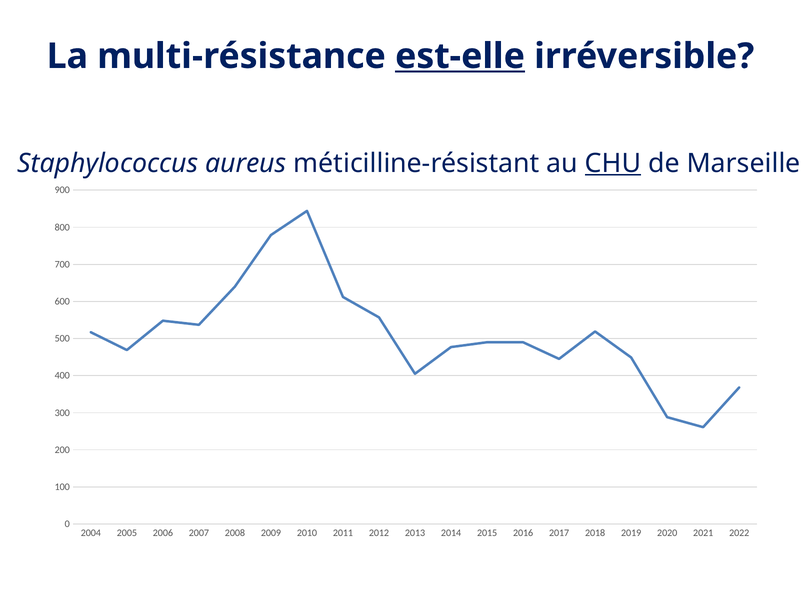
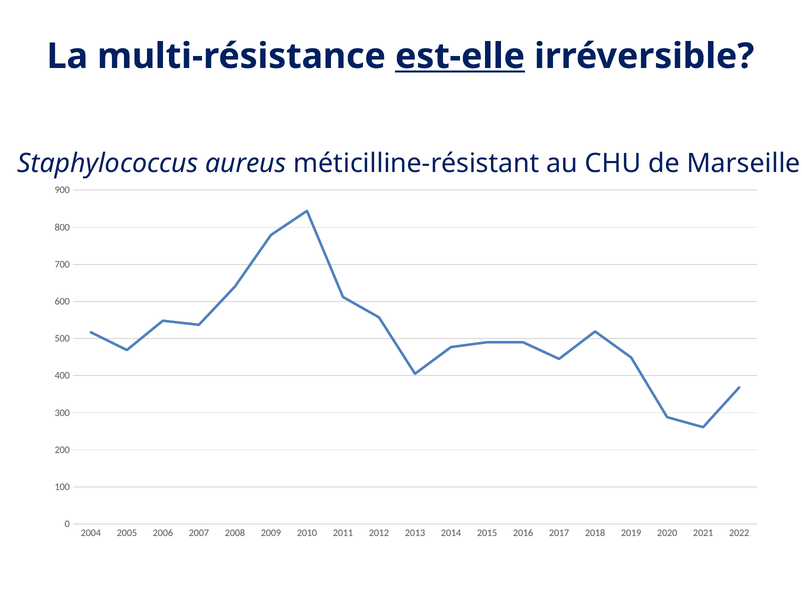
CHU underline: present -> none (613, 163)
